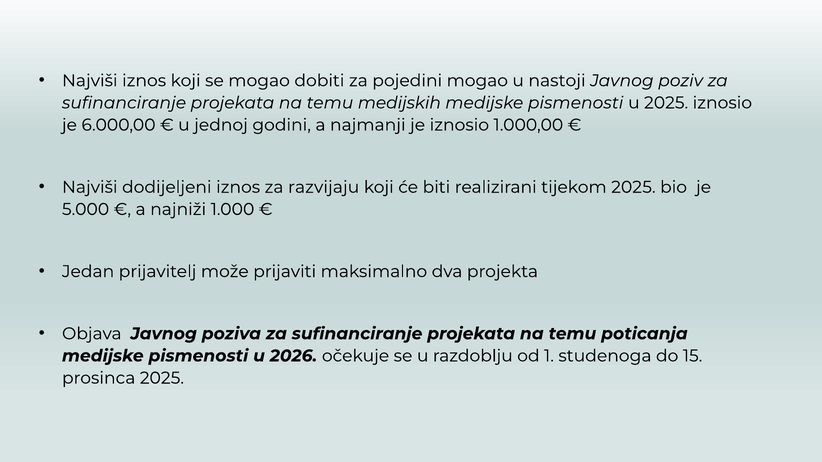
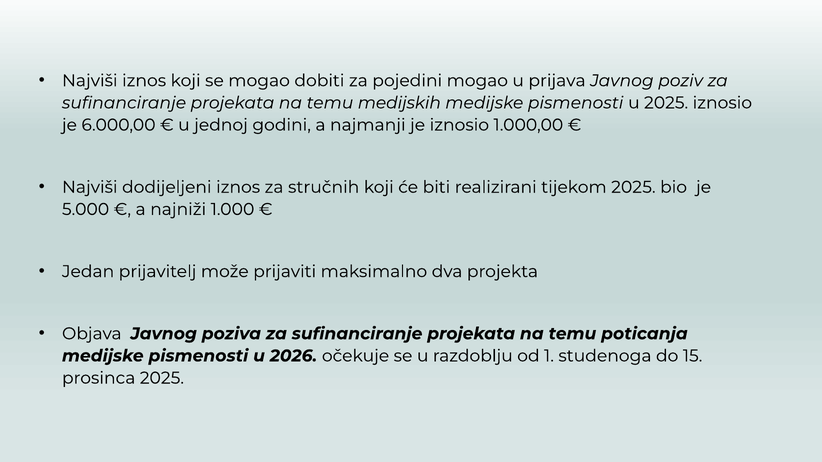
nastoji: nastoji -> prijava (557, 81)
razvijaju: razvijaju -> stručnih (324, 187)
